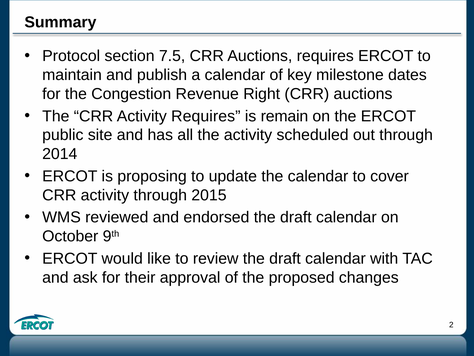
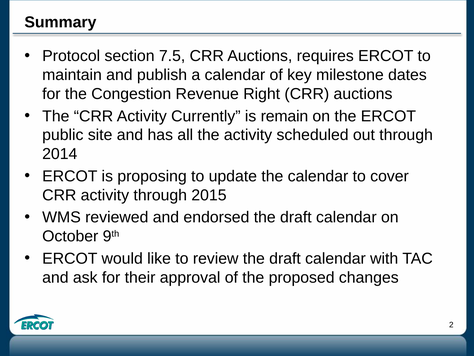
Activity Requires: Requires -> Currently (206, 116)
